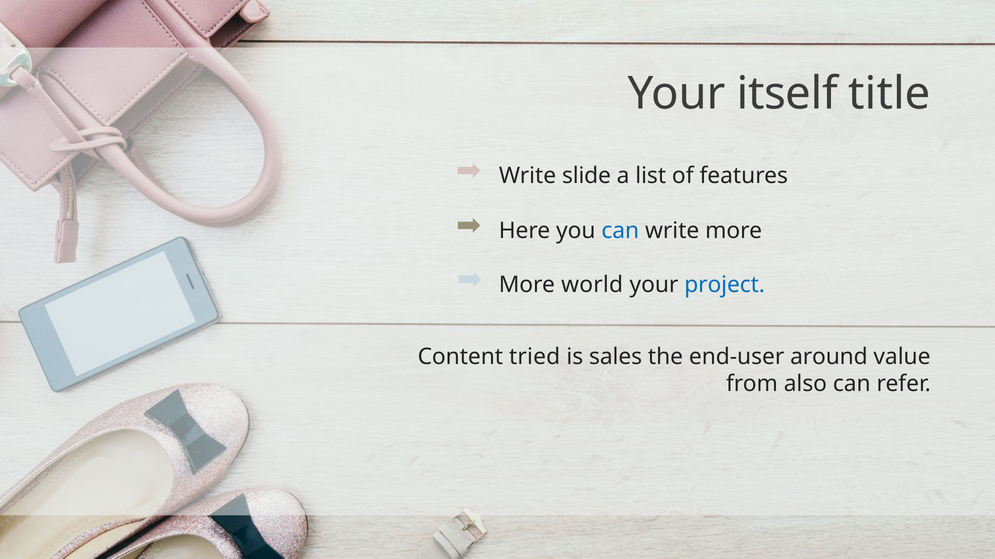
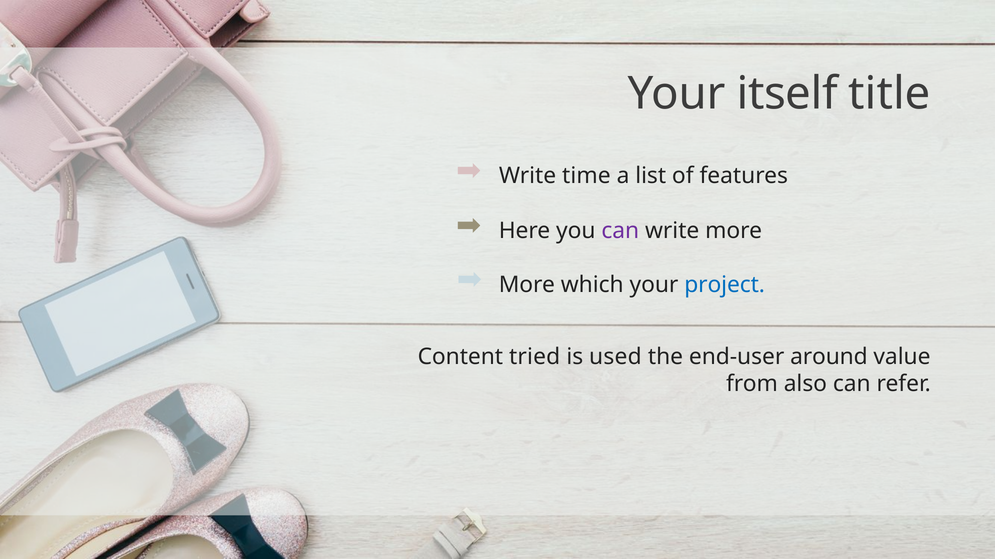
slide: slide -> time (586, 176)
can colour: blue -> purple (620, 231)
world: world -> which (592, 285)
sales: sales -> used (615, 357)
